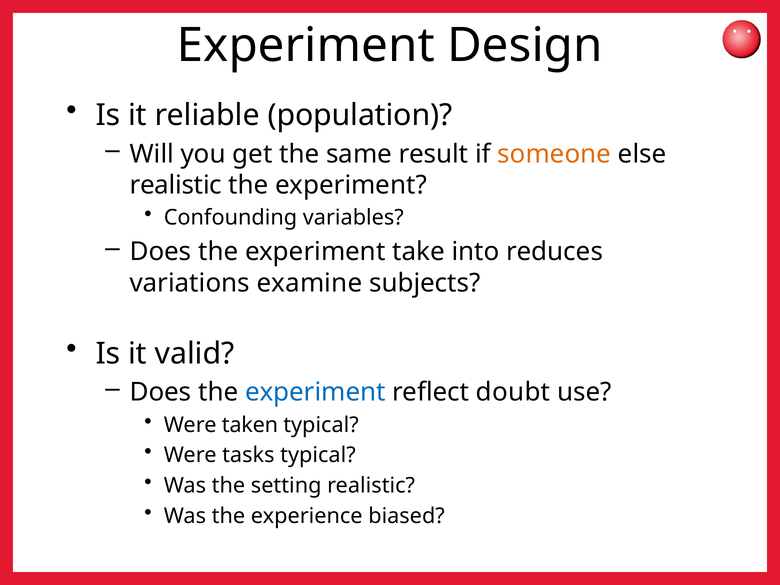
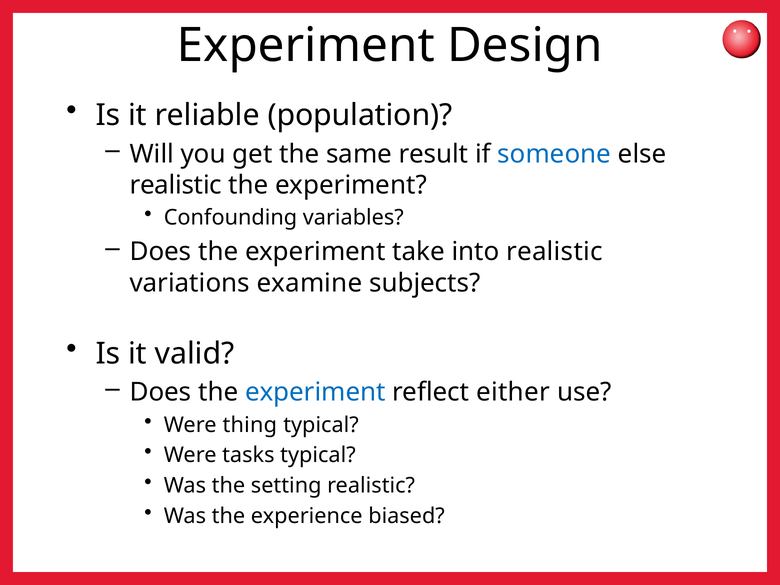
someone colour: orange -> blue (554, 154)
into reduces: reduces -> realistic (554, 252)
doubt: doubt -> either (513, 392)
taken: taken -> thing (250, 425)
